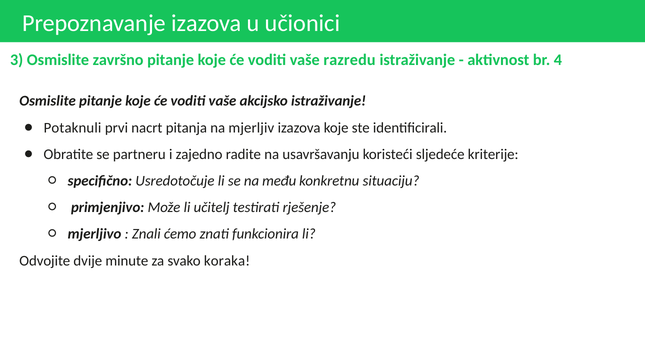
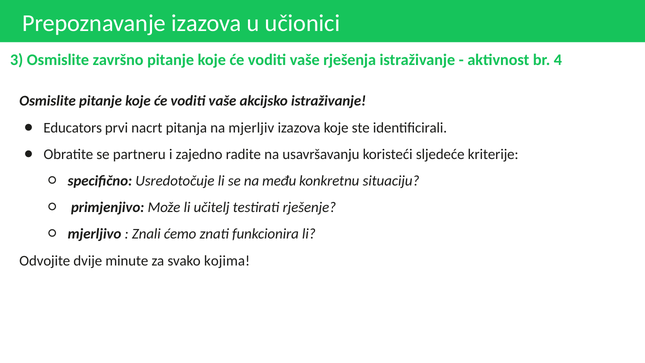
razredu: razredu -> rješenja (350, 60)
Potaknuli: Potaknuli -> Educators (73, 128)
koraka: koraka -> kojima (227, 260)
